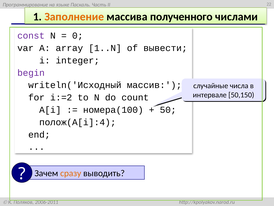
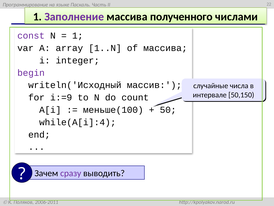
Заполнение colour: orange -> purple (74, 17)
0: 0 -> 1 (78, 36)
of вывести: вывести -> массива (165, 48)
i:=2: i:=2 -> i:=9 (61, 97)
номера(100: номера(100 -> меньше(100 (113, 110)
полож(A[i]:4: полож(A[i]:4 -> while(A[i]:4 (78, 122)
сразу colour: orange -> purple (71, 173)
